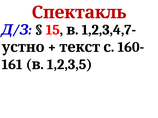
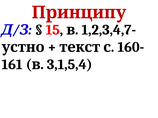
Спектакль: Спектакль -> Принципу (79, 13)
1,2,3,5: 1,2,3,5 -> 3,1,5,4 (70, 65)
